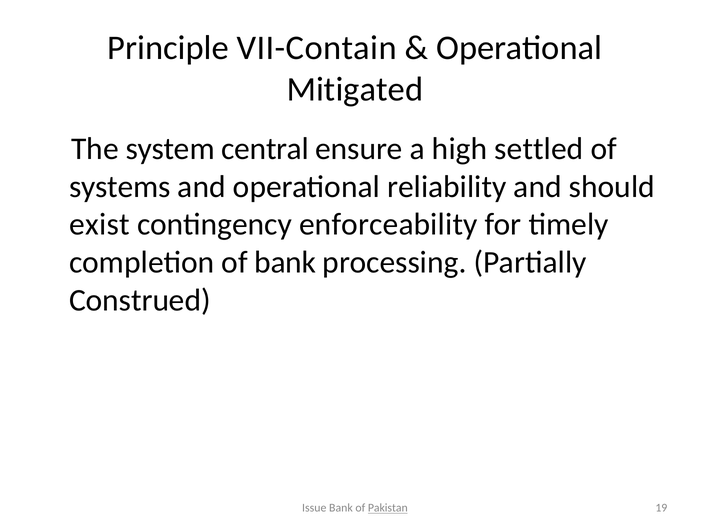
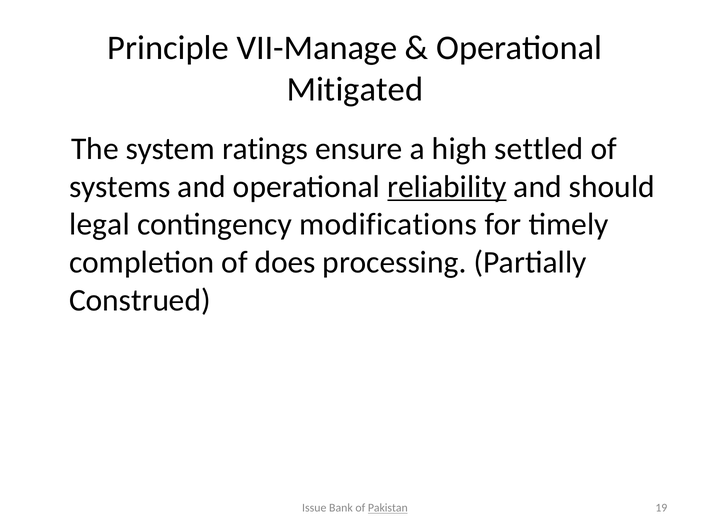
VII-Contain: VII-Contain -> VII-Manage (317, 48)
central: central -> ratings (265, 149)
reliability underline: none -> present (447, 187)
exist: exist -> legal (100, 225)
enforceability: enforceability -> modifications (388, 225)
of bank: bank -> does (285, 263)
